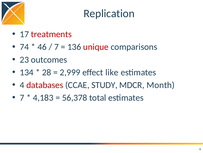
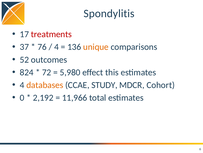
Replication: Replication -> Spondylitis (109, 13)
74: 74 -> 37 (24, 47)
46: 46 -> 76 (42, 47)
7: 7 -> 4 (56, 47)
unique colour: red -> orange (96, 47)
23: 23 -> 52 (24, 59)
134: 134 -> 824 (27, 72)
28: 28 -> 72 (47, 72)
2,999: 2,999 -> 5,980 (70, 72)
like: like -> this (112, 72)
databases colour: red -> orange (45, 85)
Month: Month -> Cohort (161, 85)
7: 7 -> 0 (22, 97)
4,183: 4,183 -> 2,192 (43, 97)
56,378: 56,378 -> 11,966 (75, 97)
